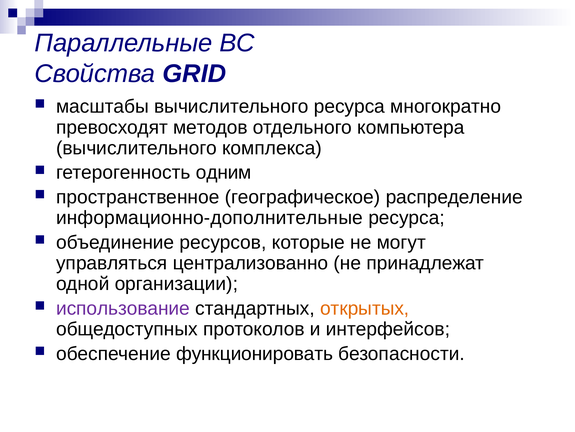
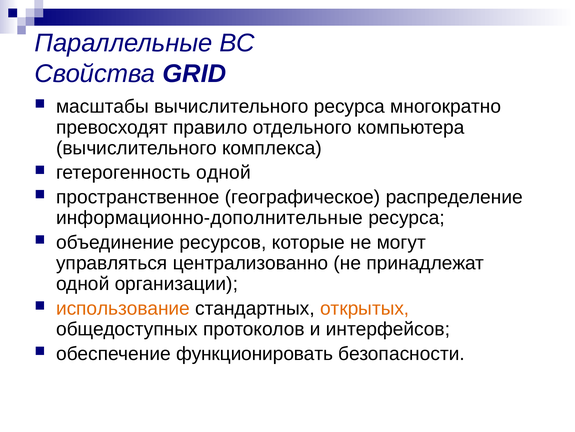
методов: методов -> правило (210, 127)
гетерогенность одним: одним -> одной (223, 172)
использование colour: purple -> orange (123, 308)
